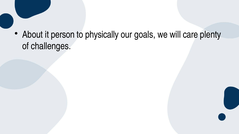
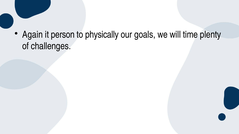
About: About -> Again (32, 35)
care: care -> time (190, 35)
